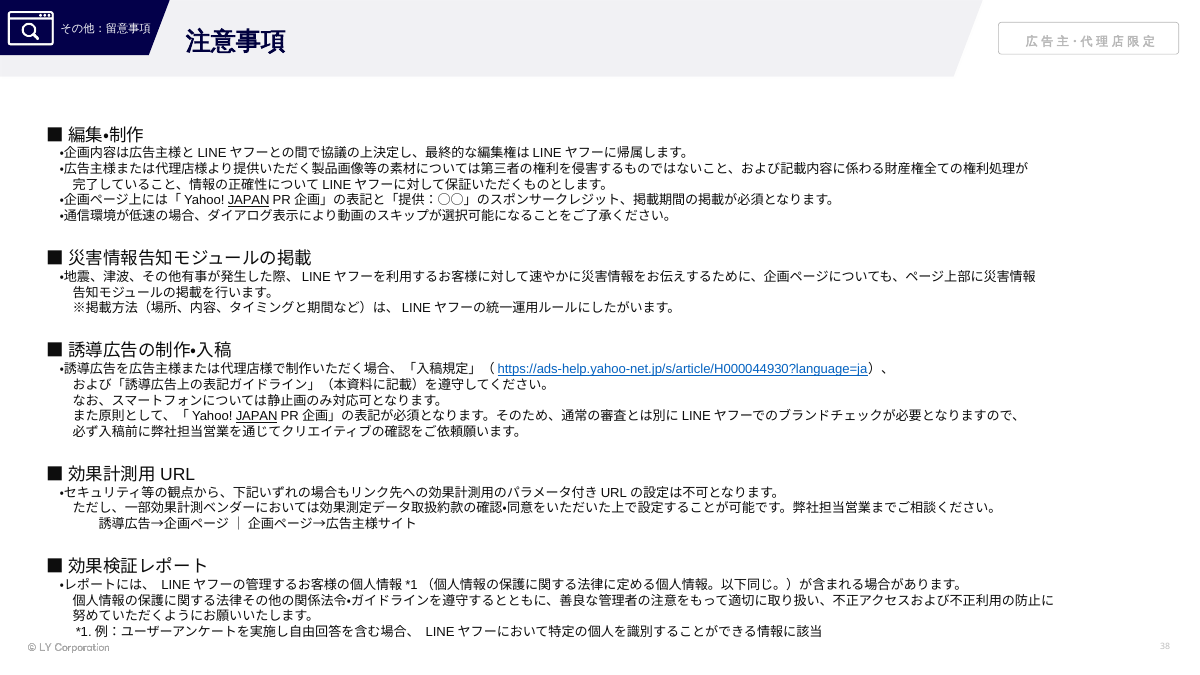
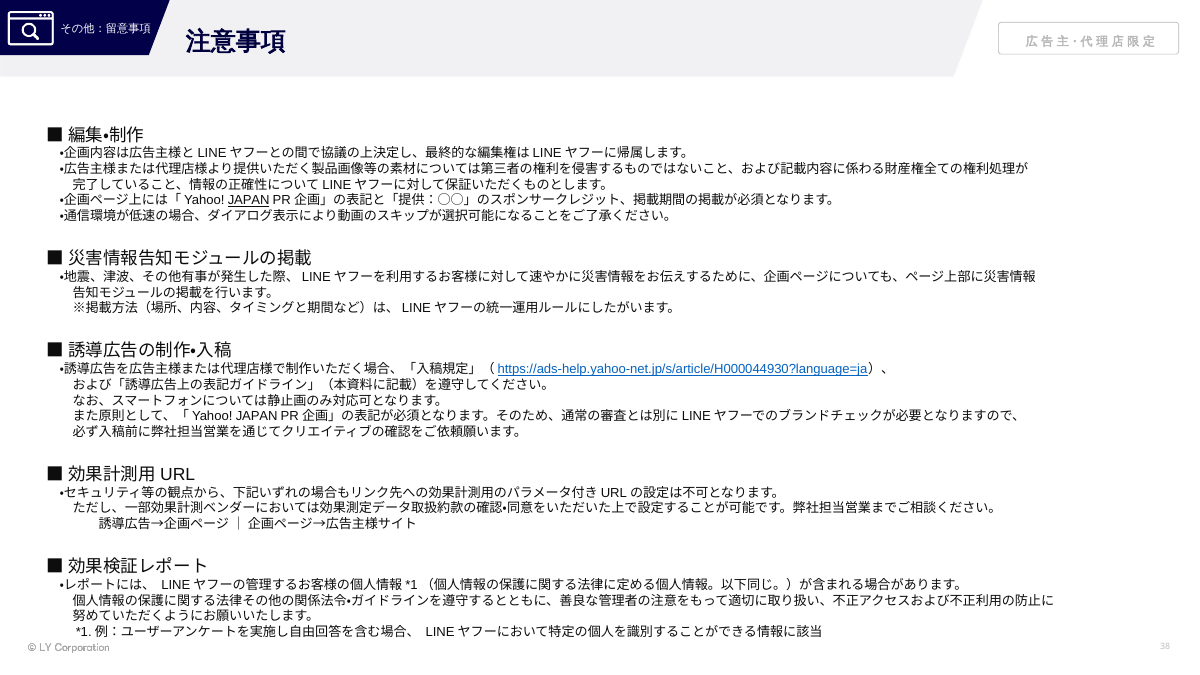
JAPAN underline: present -> none (257, 416)
